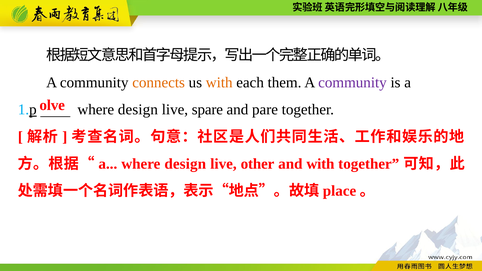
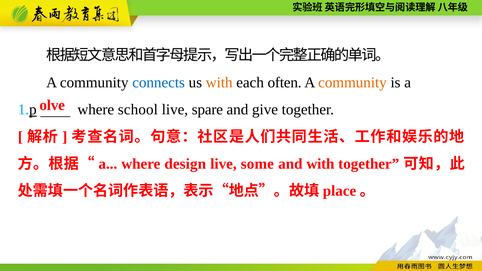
connects colour: orange -> blue (159, 82)
them: them -> often (285, 82)
community colour: purple -> orange (352, 82)
1.p where design: design -> school (138, 110)
pare: pare -> give (265, 110)
other: other -> some (257, 164)
